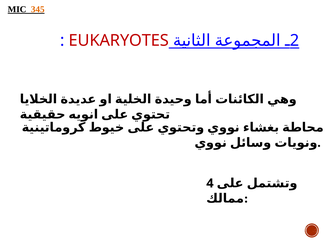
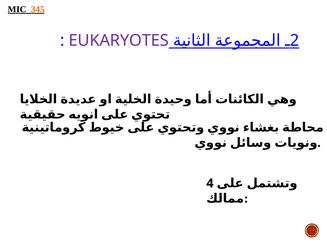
EUKARYOTES colour: red -> purple (119, 41)
